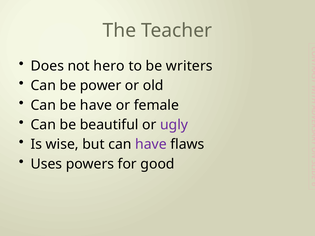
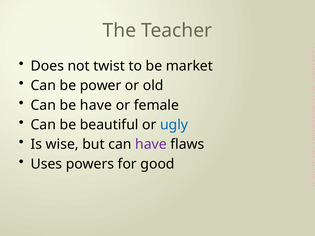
hero: hero -> twist (109, 66)
writers: writers -> market (189, 66)
ugly colour: purple -> blue (174, 125)
